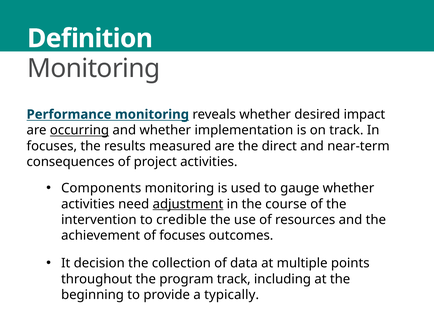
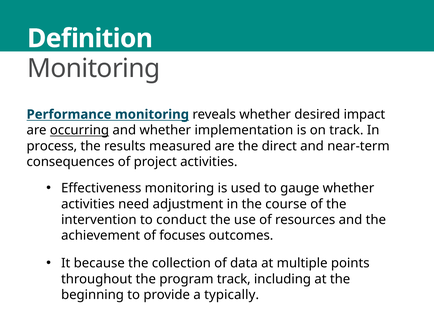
focuses: focuses -> process (52, 146)
Components: Components -> Effectiveness (101, 188)
adjustment underline: present -> none (188, 204)
credible: credible -> conduct (181, 219)
decision: decision -> because (99, 263)
